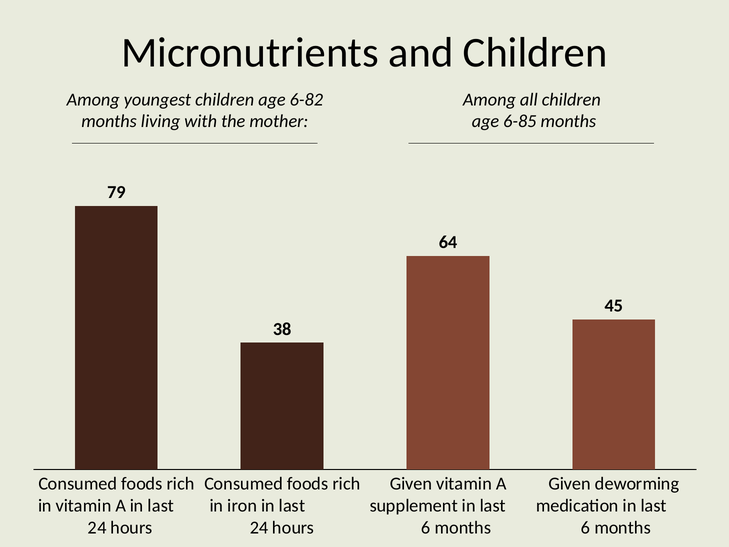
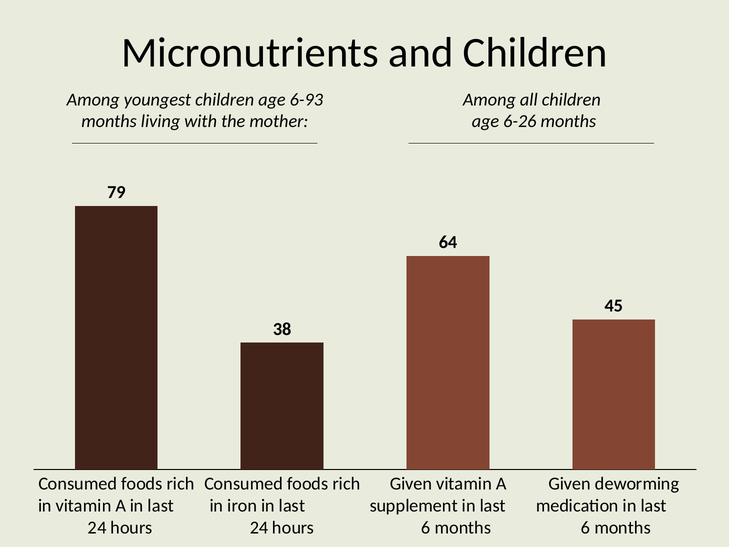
6-82: 6-82 -> 6-93 (306, 99)
6-85: 6-85 -> 6-26 (520, 121)
